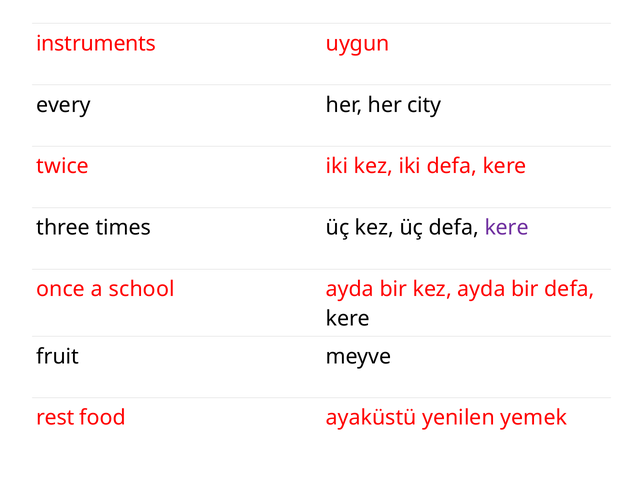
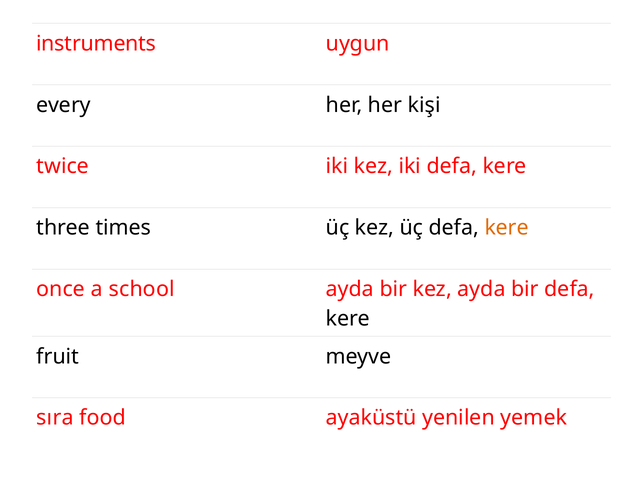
city: city -> kişi (424, 105)
kere colour: purple -> orange (507, 228)
rest: rest -> sıra (55, 418)
